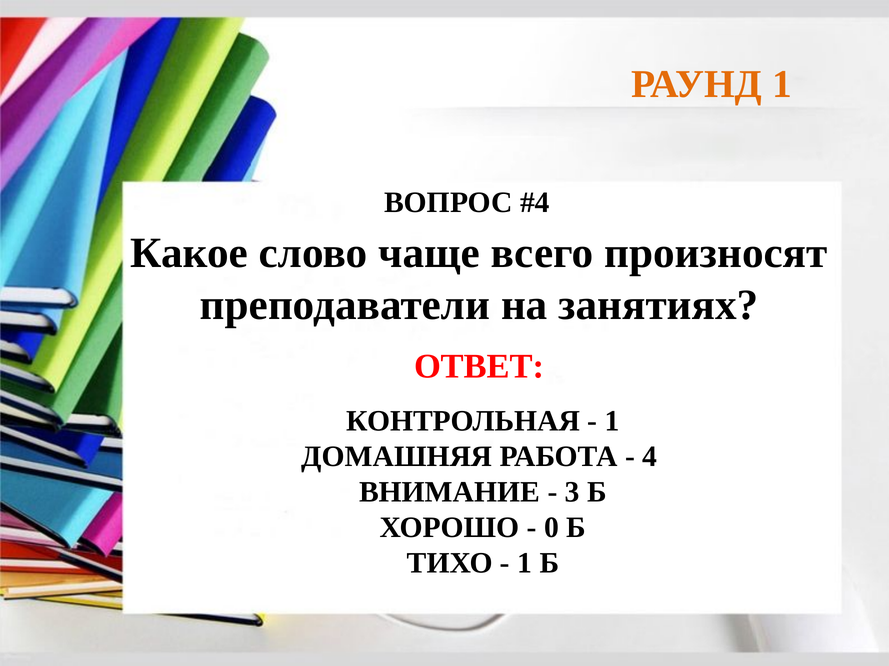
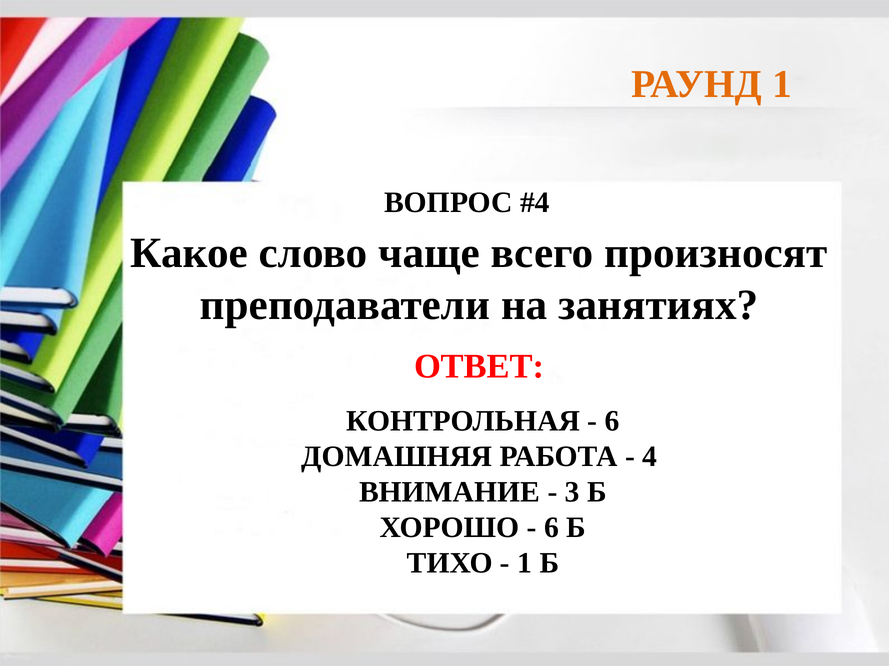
1: 1 -> 6 (612, 421)
0: 0 -> 6 (552, 528)
